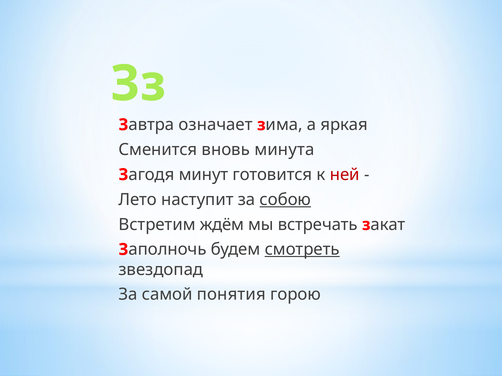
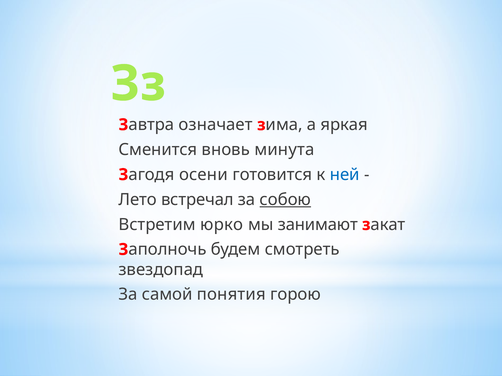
минут: минут -> осени (203, 175)
ней colour: red -> blue (345, 175)
наступит: наступит -> встречал (197, 200)
ждём: ждём -> юрко (222, 225)
встречать: встречать -> занимают (318, 225)
смотреть underline: present -> none (302, 250)
